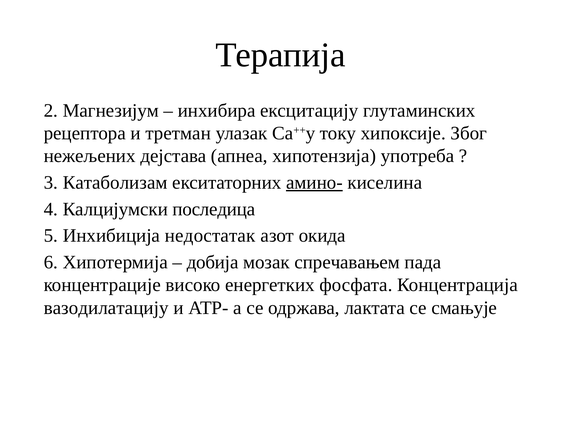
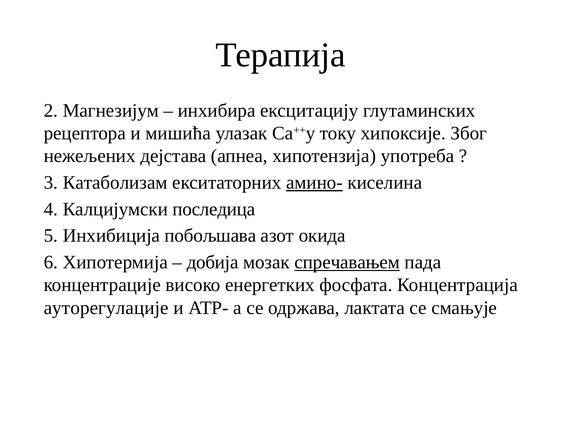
третман: третман -> мишића (178, 133)
недостатак: недостатак -> побољшава (210, 236)
спречавањем underline: none -> present (347, 263)
вазодилатацију: вазодилатацију -> ауторегулације (106, 308)
